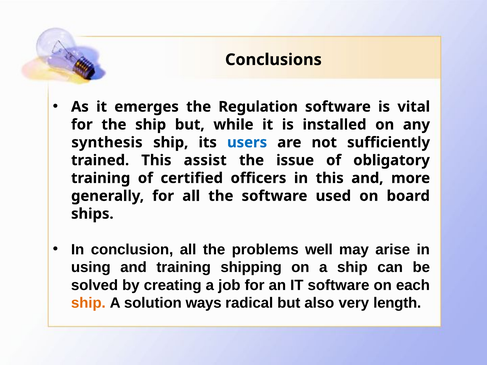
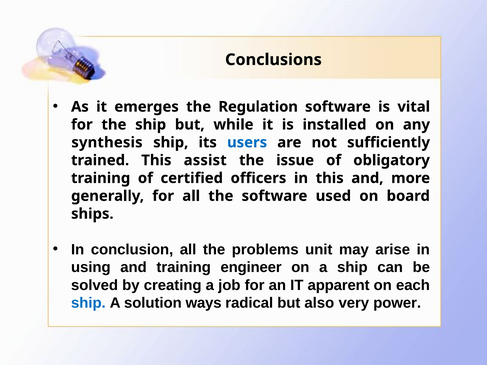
well: well -> unit (319, 250)
shipping: shipping -> engineer (251, 267)
IT software: software -> apparent (339, 285)
ship colour: orange -> blue (88, 303)
length: length -> power (397, 303)
